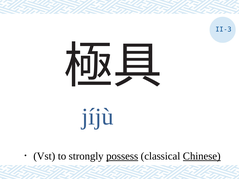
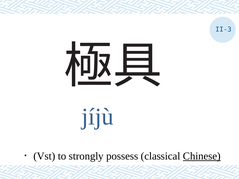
possess underline: present -> none (122, 156)
